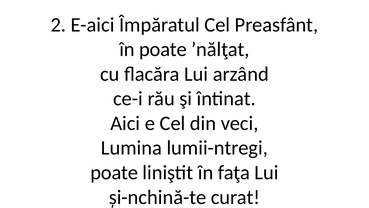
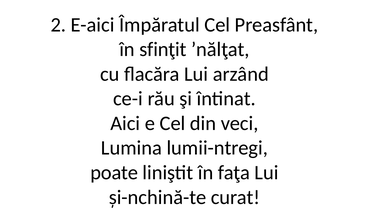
în poate: poate -> sfinţit (163, 49)
